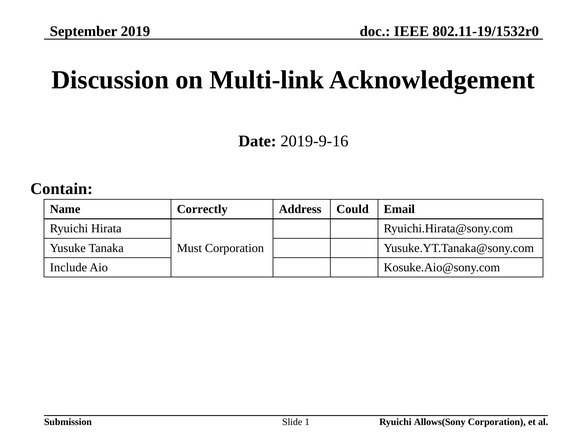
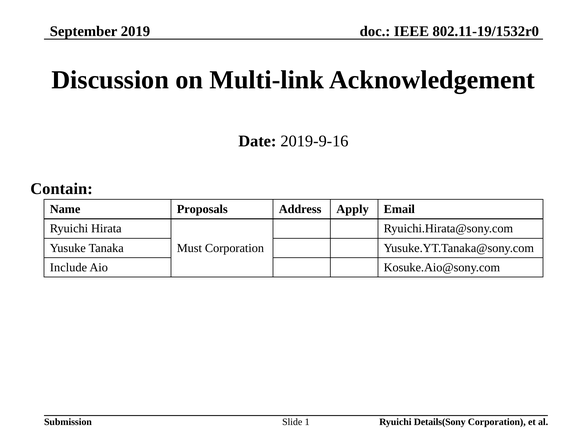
Correctly: Correctly -> Proposals (202, 209)
Could: Could -> Apply (353, 209)
Allows(Sony: Allows(Sony -> Details(Sony (440, 422)
